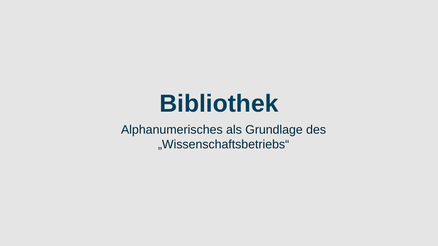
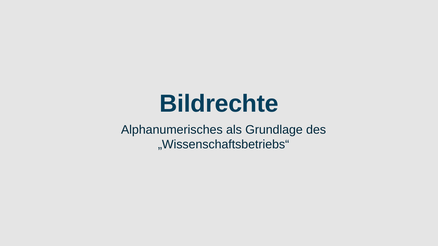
Bibliothek: Bibliothek -> Bildrechte (219, 104)
